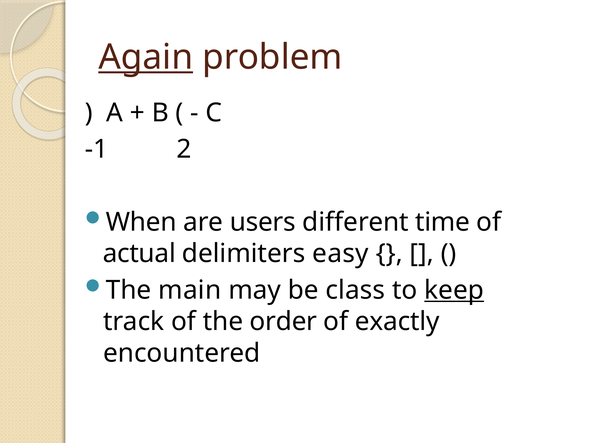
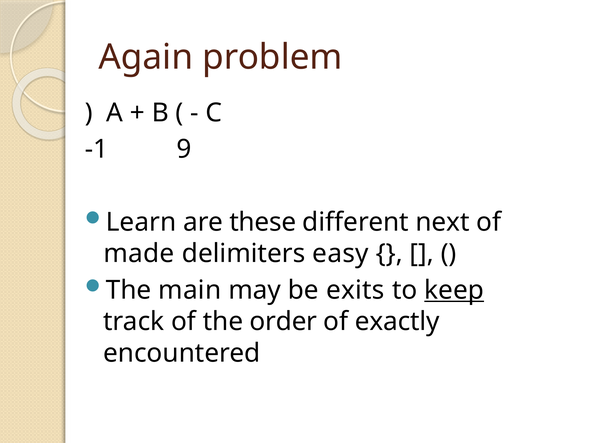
Again underline: present -> none (146, 57)
2: 2 -> 9 (184, 149)
When: When -> Learn (141, 222)
users: users -> these (263, 222)
time: time -> next (443, 222)
actual: actual -> made (139, 253)
class: class -> exits (355, 290)
